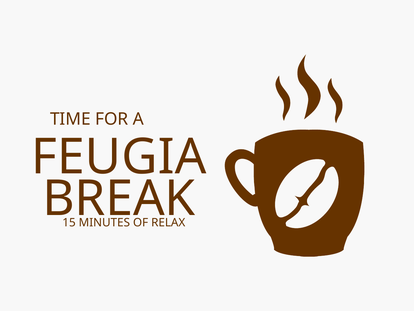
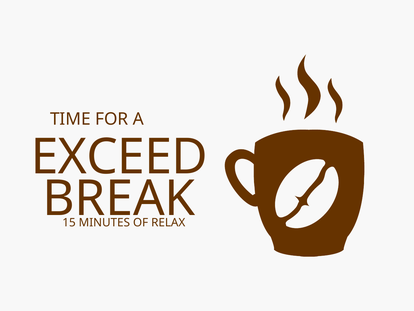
FEUGIA: FEUGIA -> EXCEED (119, 157)
